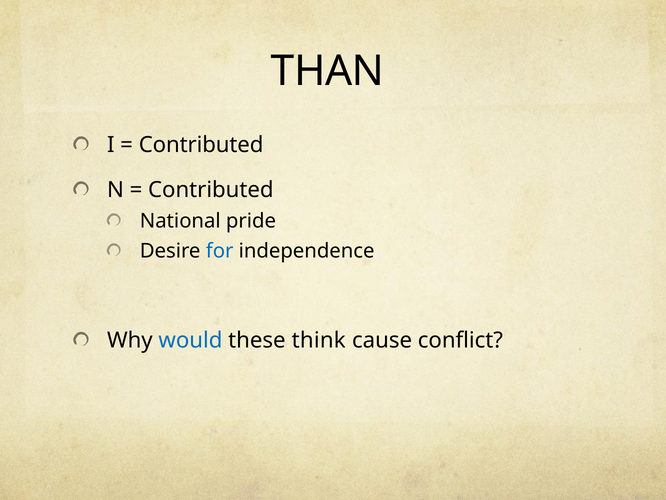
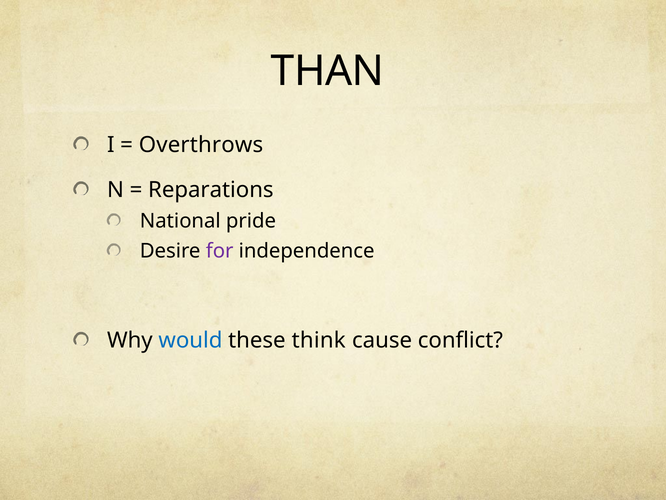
Contributed: Contributed -> Overthrows (201, 145)
Contributed: Contributed -> Reparations (211, 190)
for colour: blue -> purple (220, 251)
